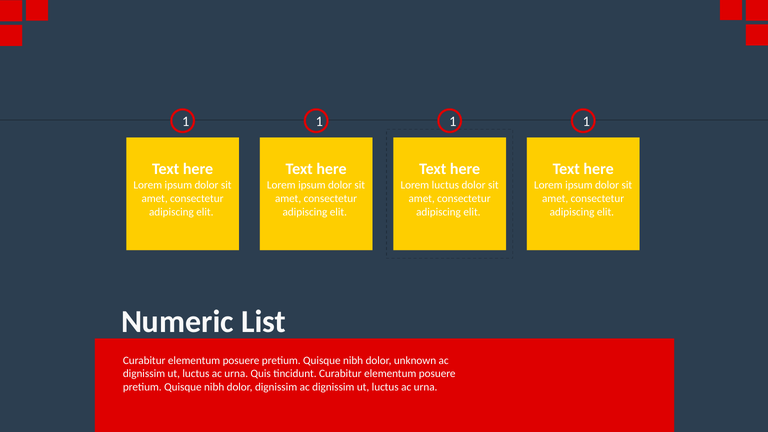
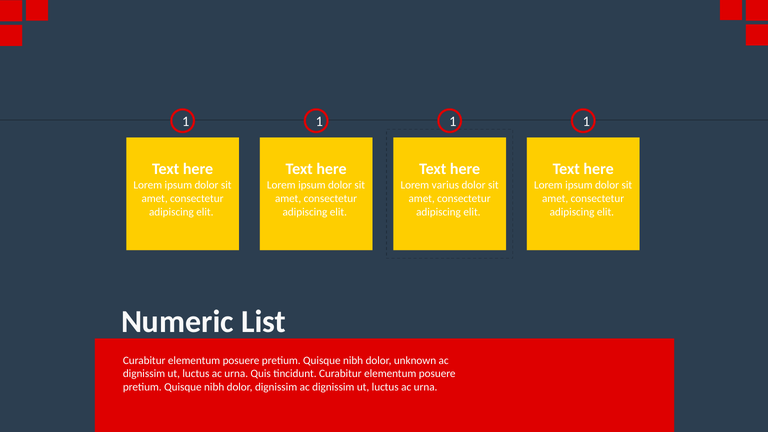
Lorem luctus: luctus -> varius (445, 185)
